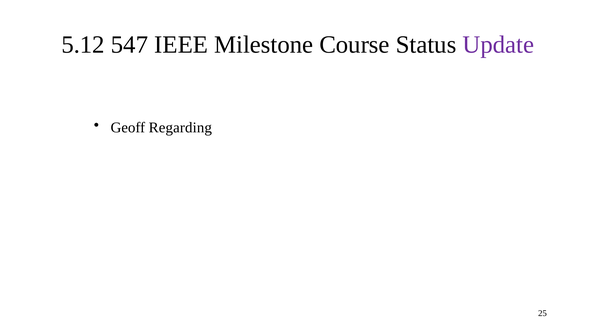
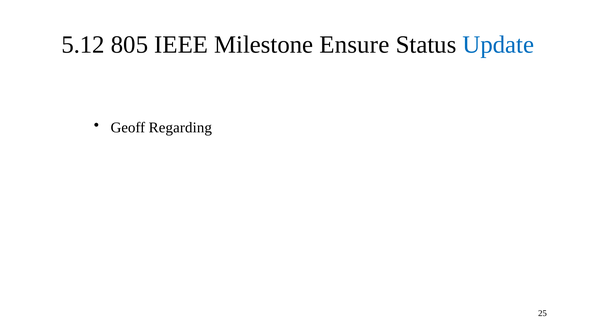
547: 547 -> 805 (130, 45)
Course: Course -> Ensure (354, 45)
Update colour: purple -> blue (498, 45)
